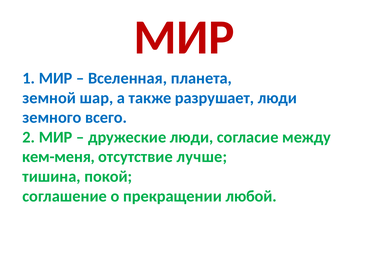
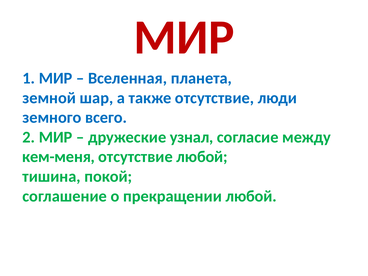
также разрушает: разрушает -> отсутствие (215, 98)
дружеские люди: люди -> узнал (192, 137)
отсутствие лучше: лучше -> любой (202, 157)
